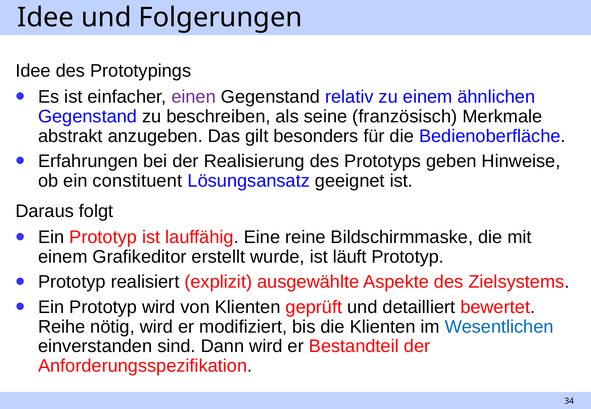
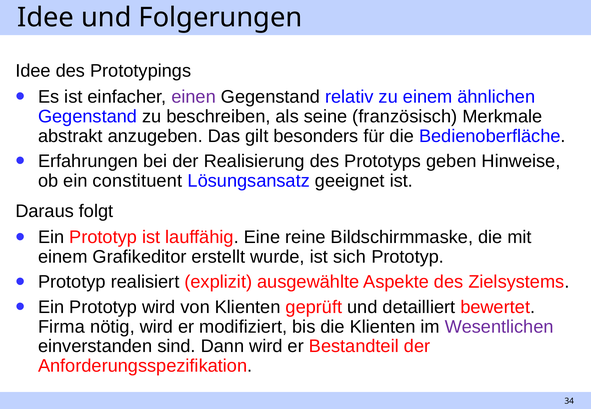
läuft: läuft -> sich (350, 257)
Reihe: Reihe -> Firma (62, 327)
Wesentlichen colour: blue -> purple (499, 327)
